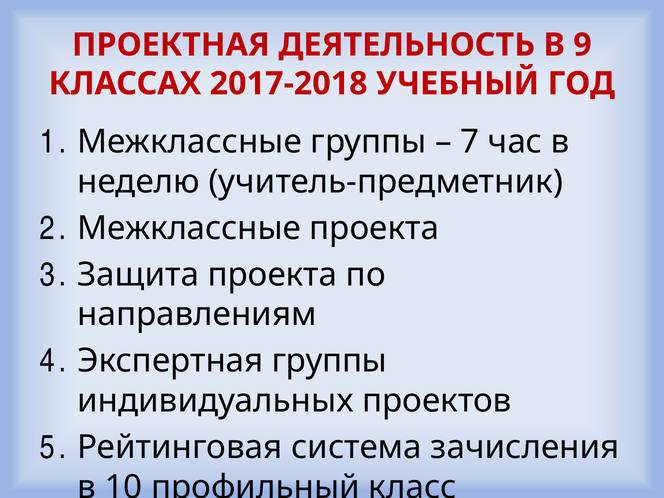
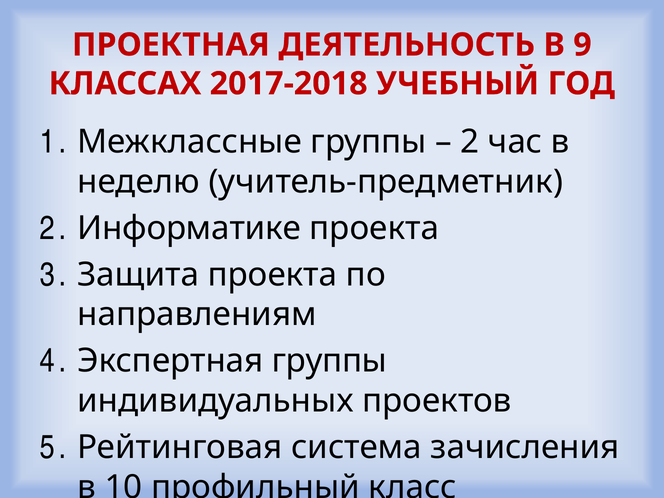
7: 7 -> 2 (470, 142)
Межклассные: Межклассные -> Информатике (189, 228)
